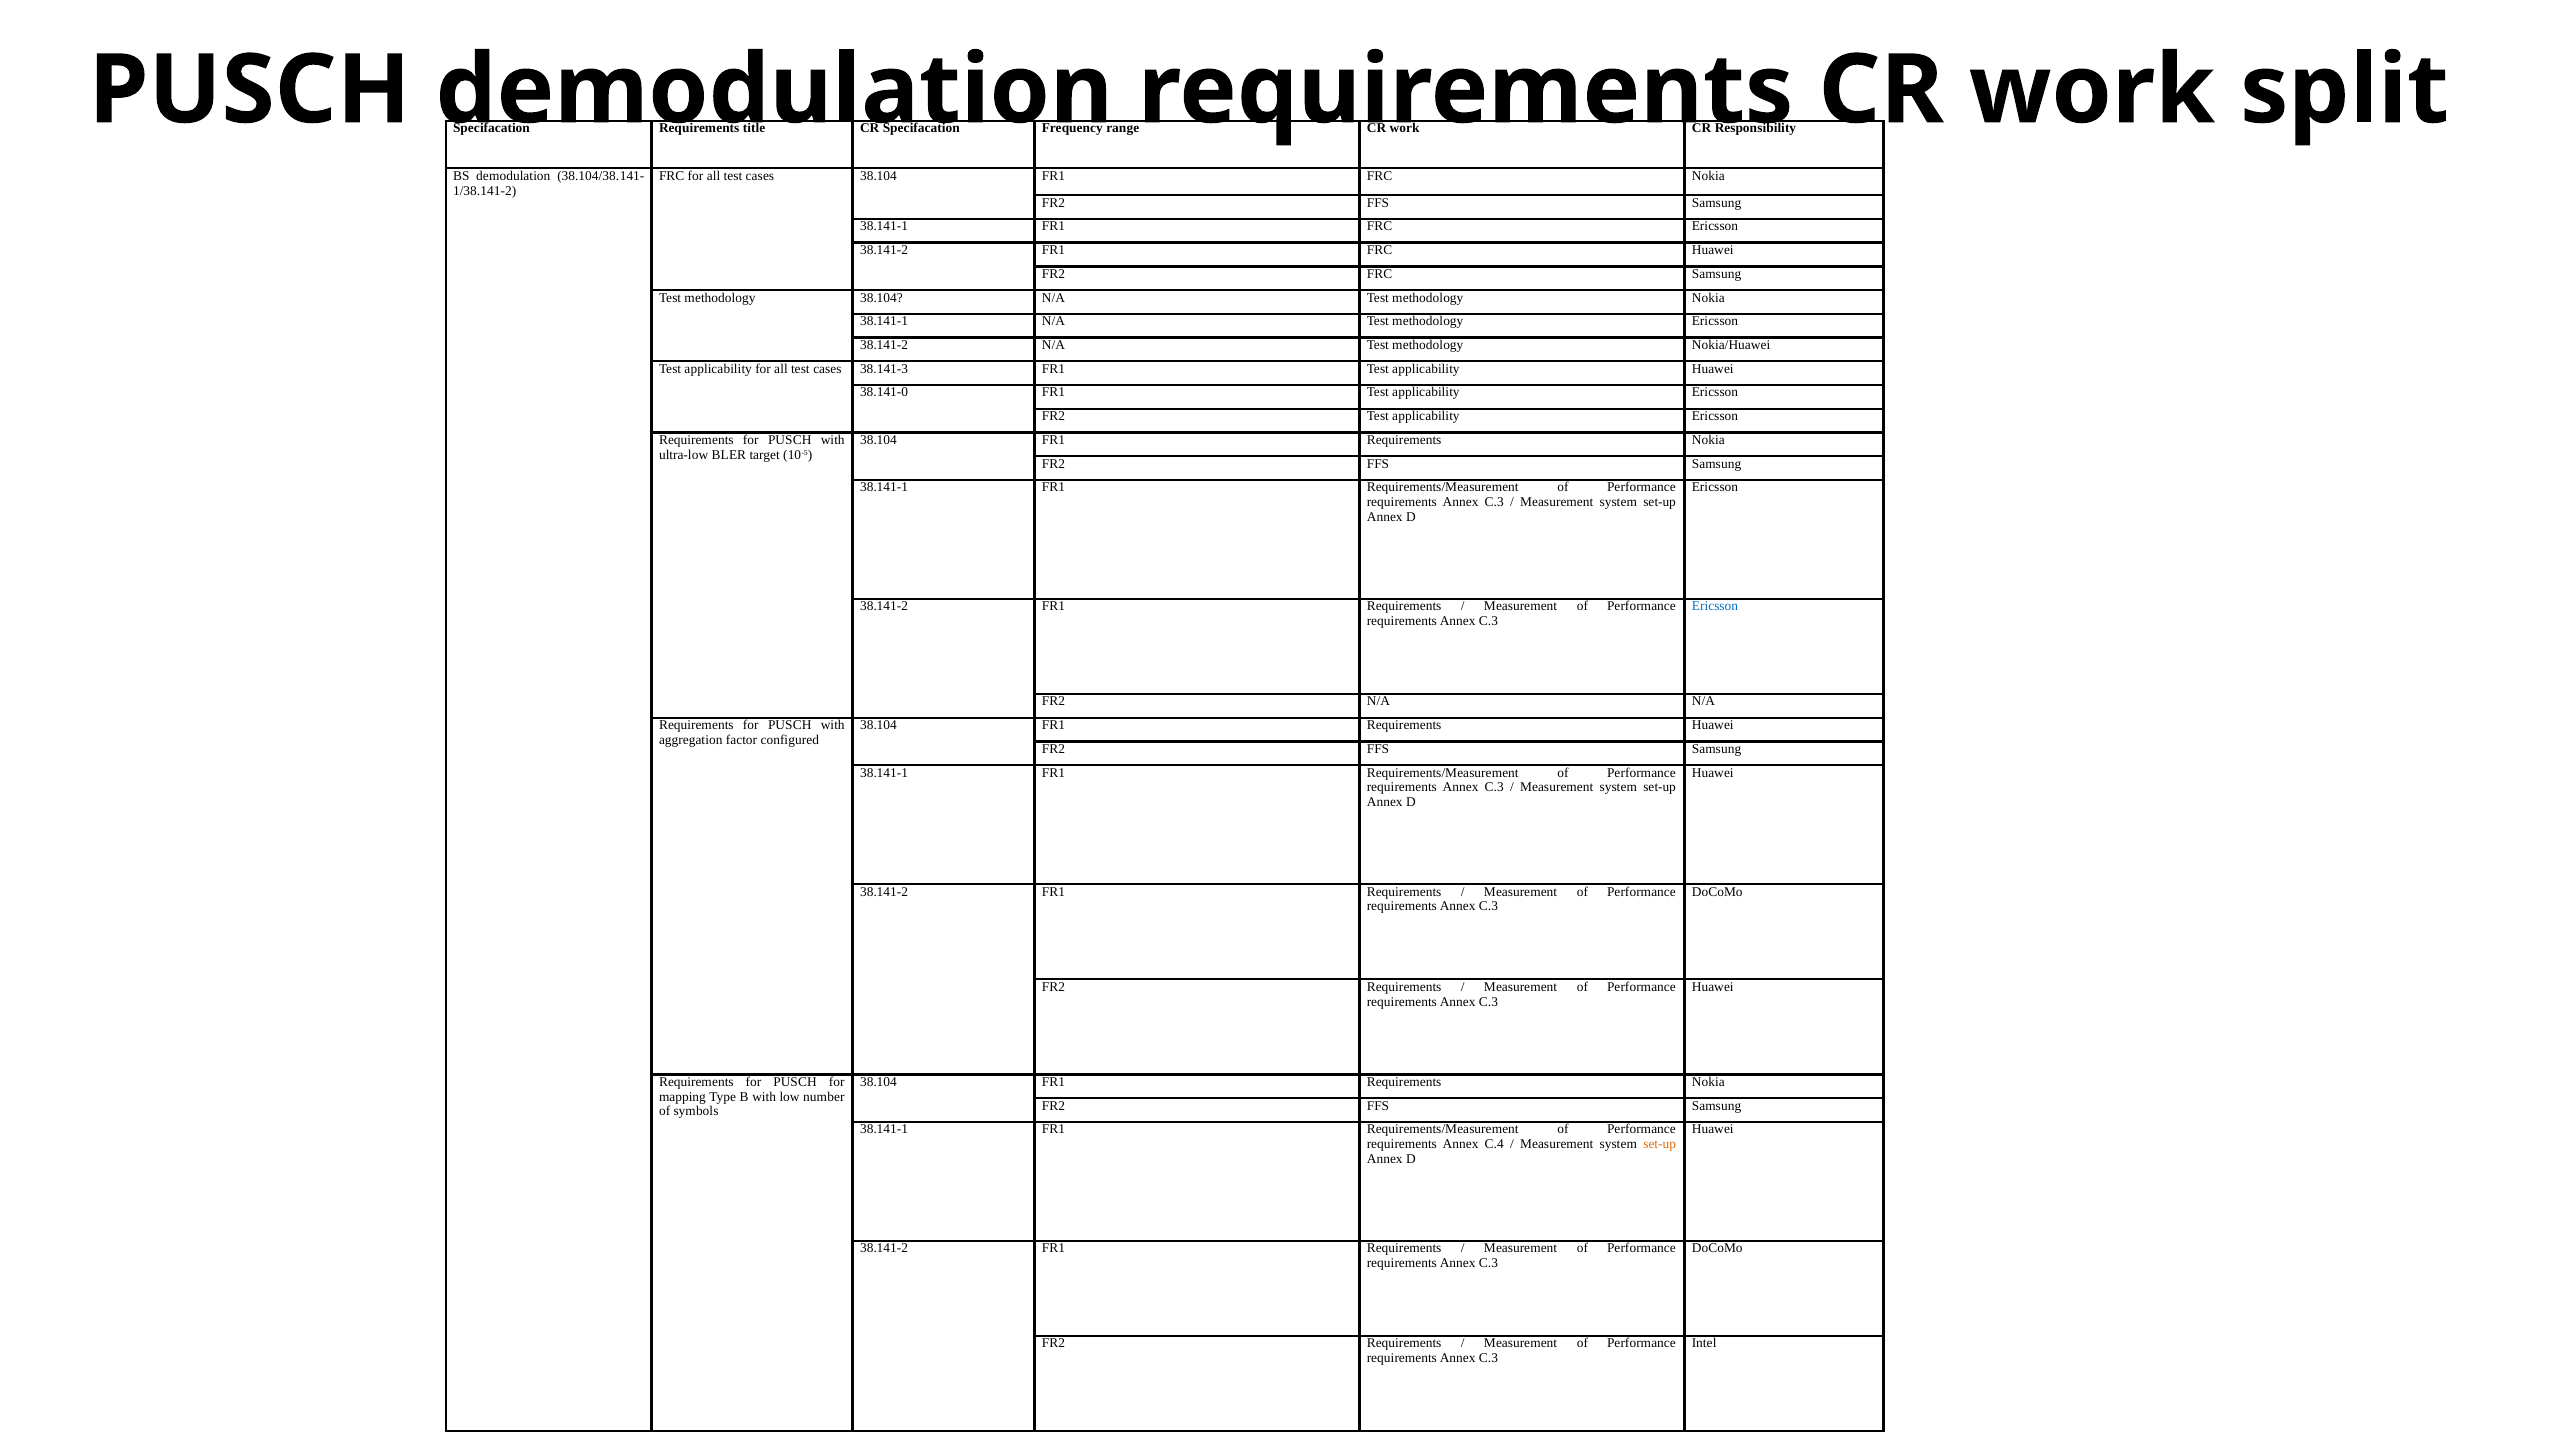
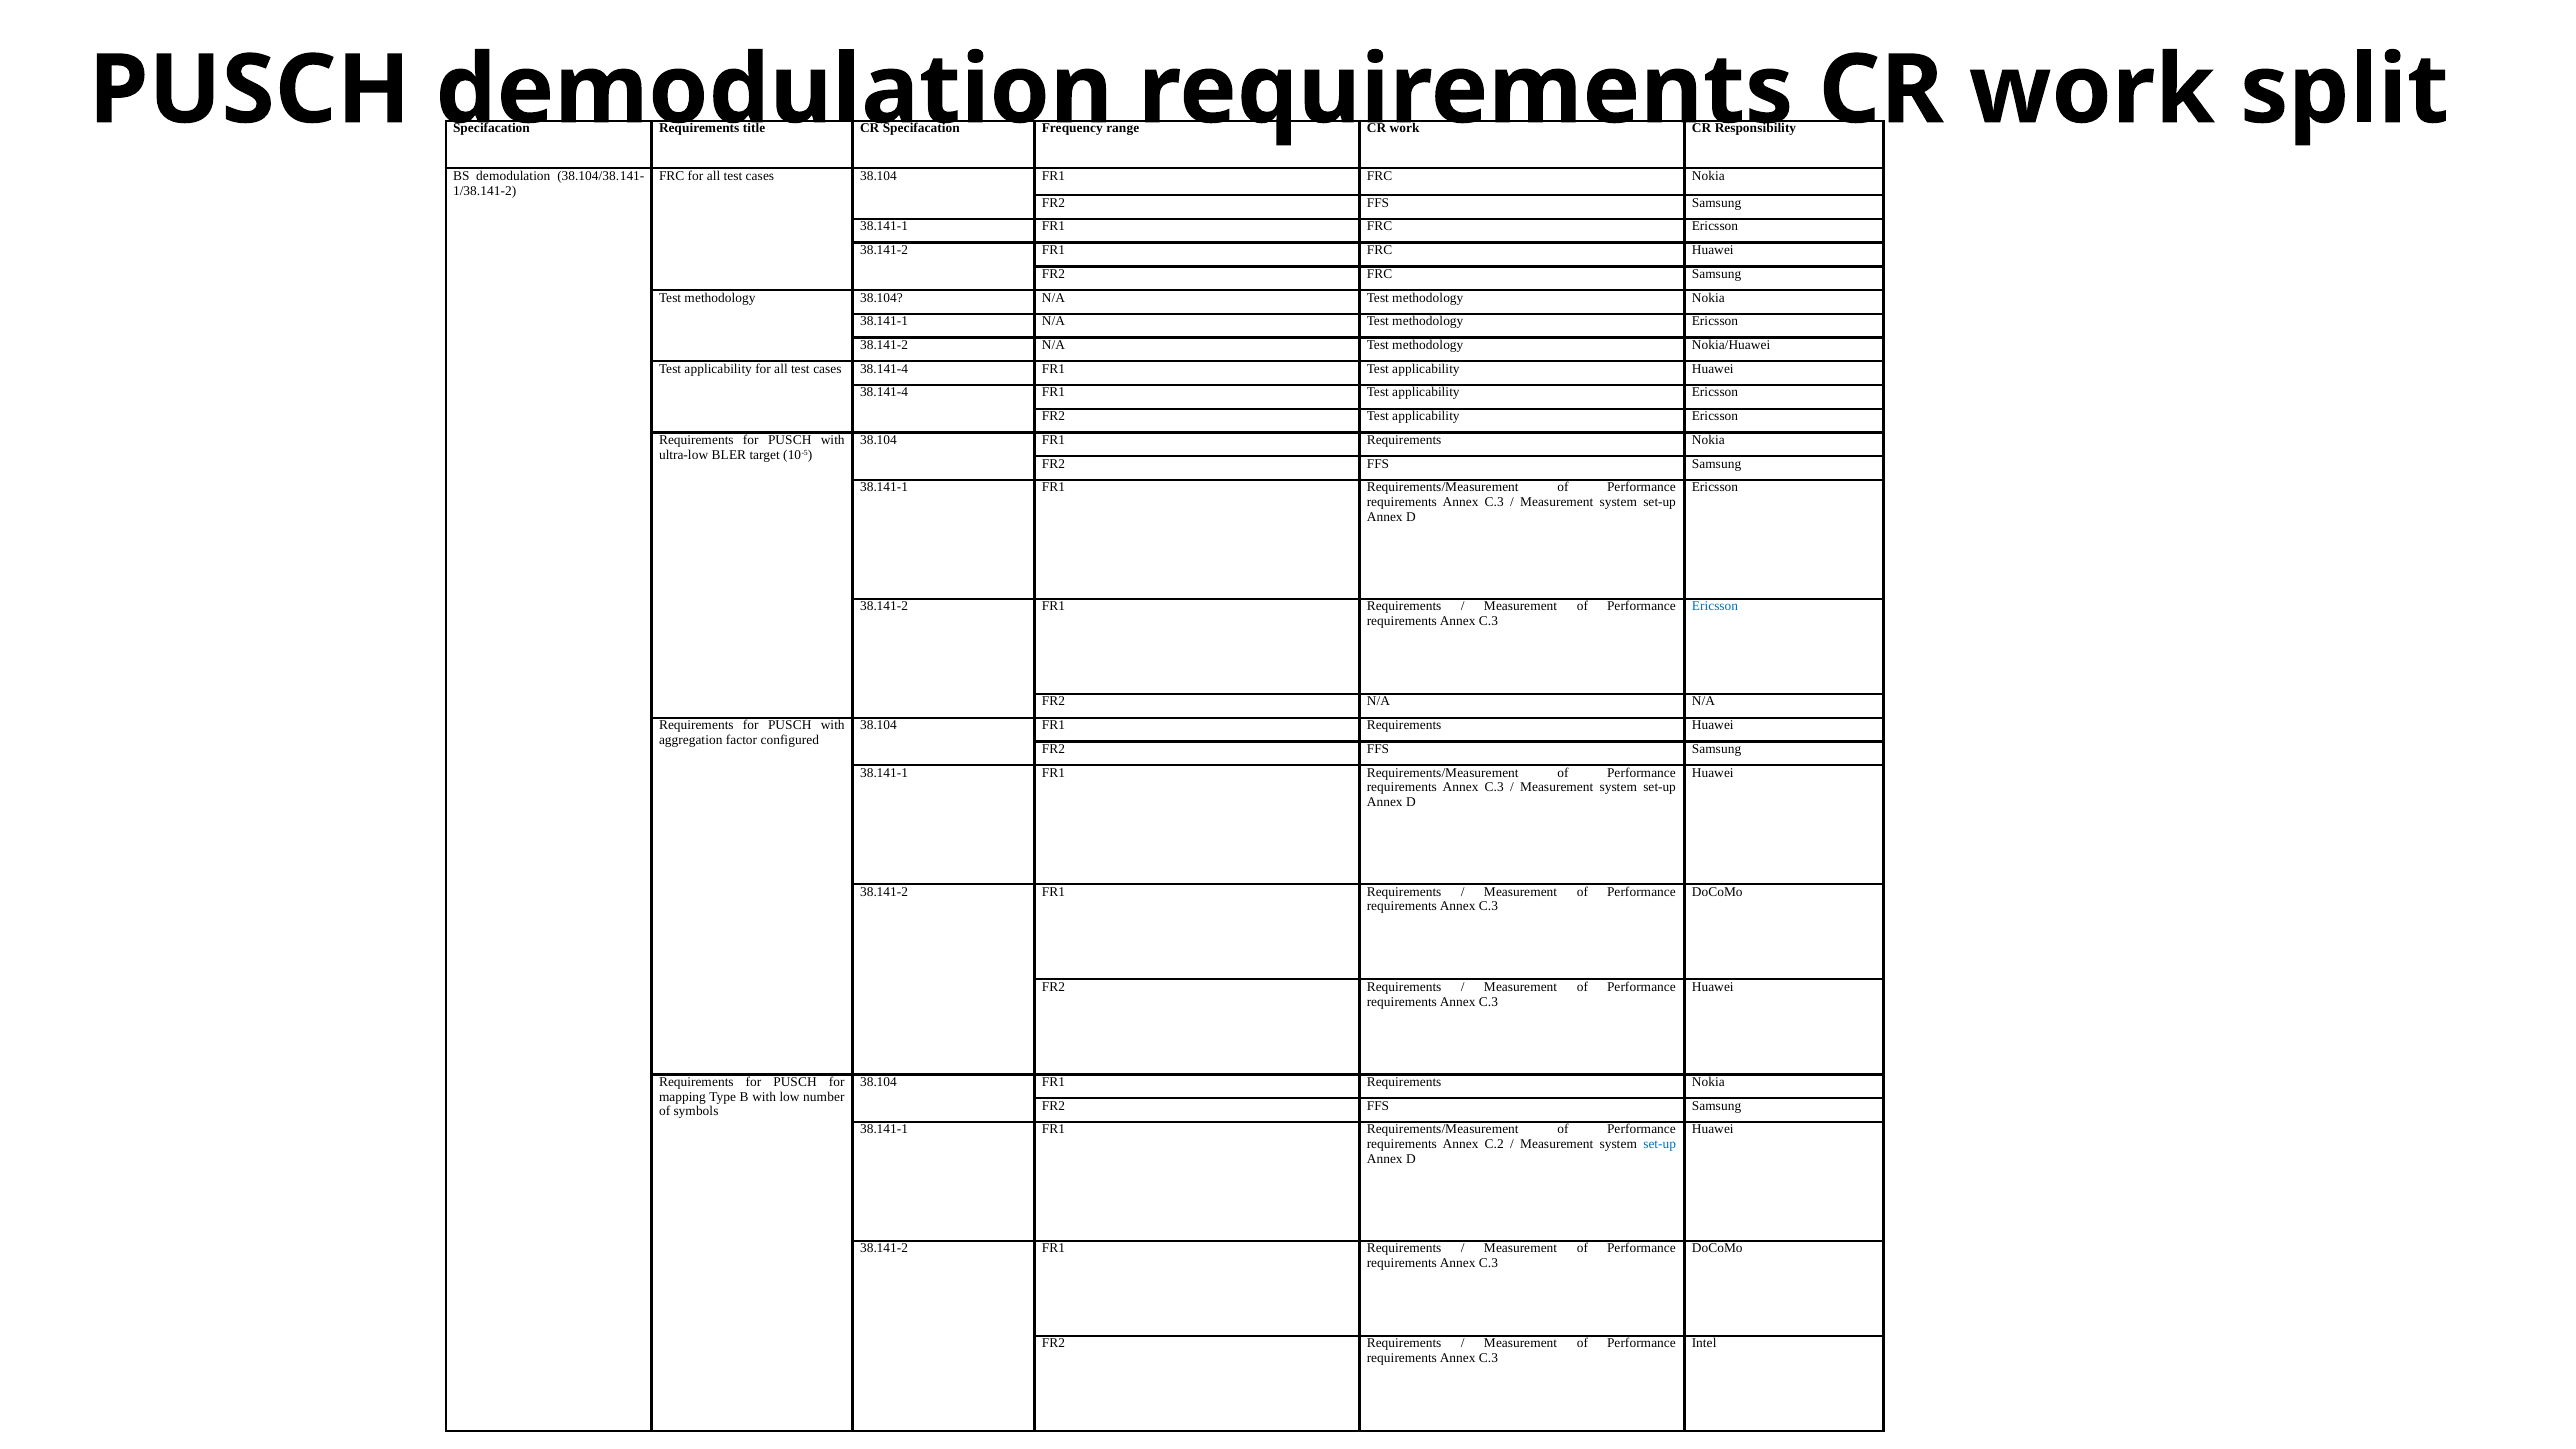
cases 38.141-3: 38.141-3 -> 38.141-4 (884, 369)
38.141-0: 38.141-0 -> 38.141-4 (884, 393)
C.4: C.4 -> C.2 (1494, 1144)
set-up colour: orange -> blue (1660, 1144)
